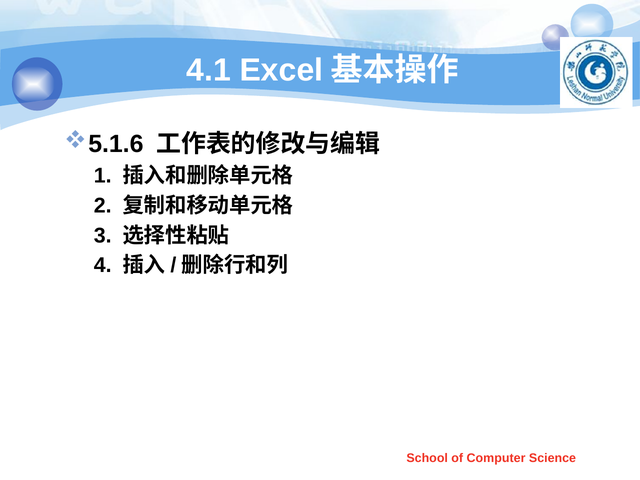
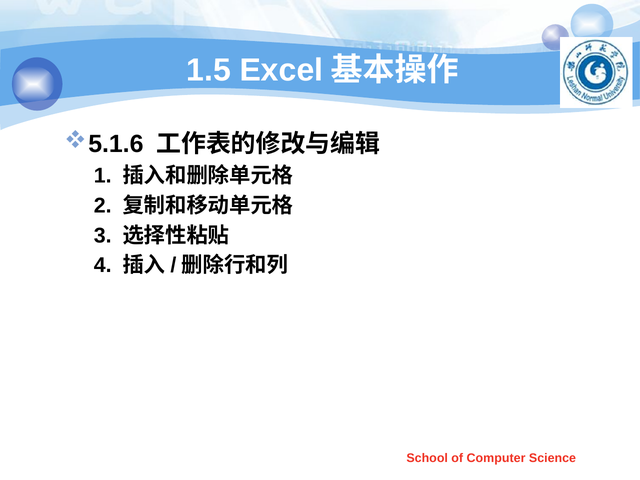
4.1: 4.1 -> 1.5 (209, 70)
